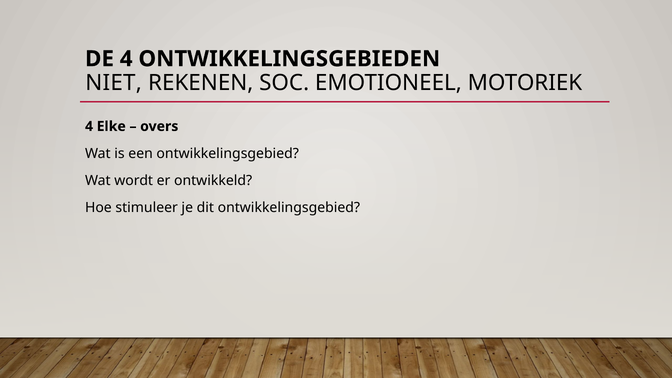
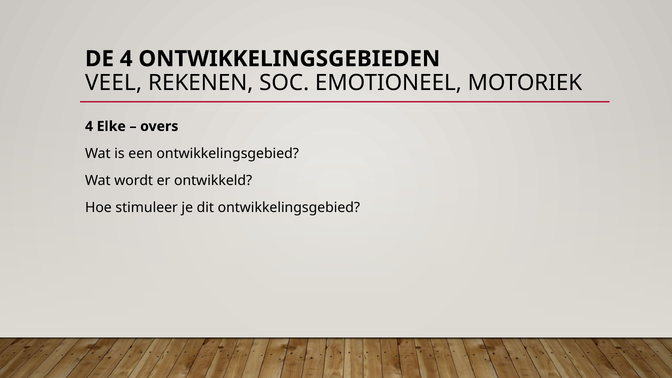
NIET: NIET -> VEEL (114, 83)
